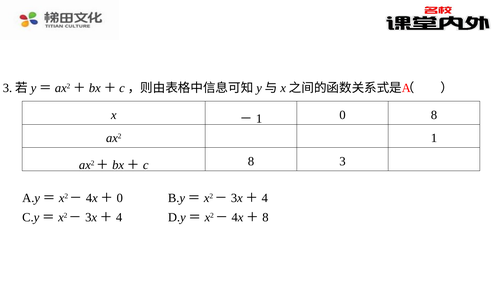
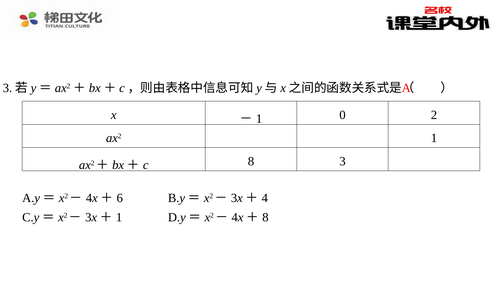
0 8: 8 -> 2 (434, 115)
0: 0 -> 6 (120, 198)
4: 4 -> 1 (119, 218)
